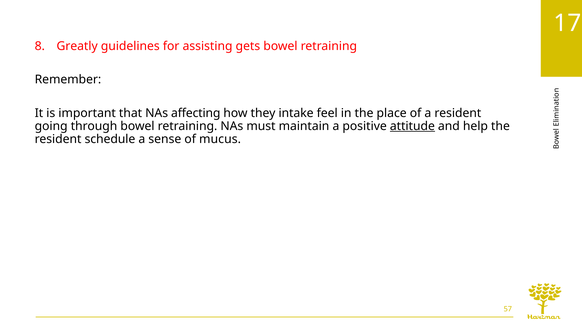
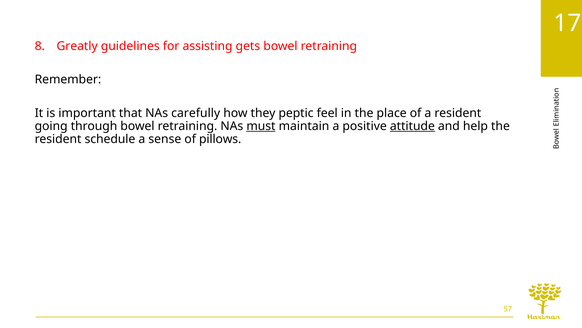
affecting: affecting -> carefully (196, 113)
intake: intake -> peptic (296, 113)
must underline: none -> present (261, 126)
mucus: mucus -> pillows (220, 139)
